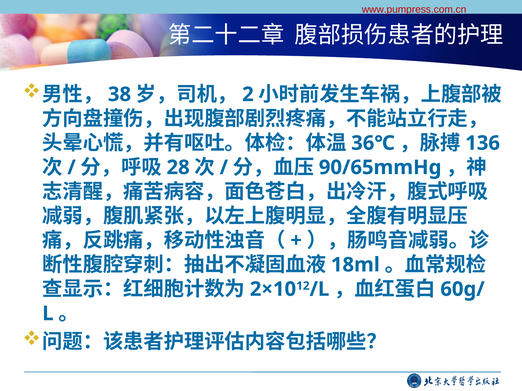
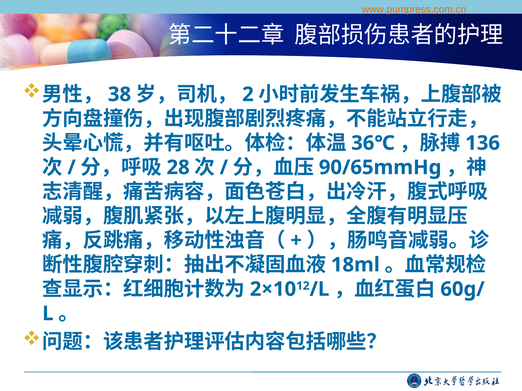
www.pumpress.com.cn colour: red -> orange (414, 9)
